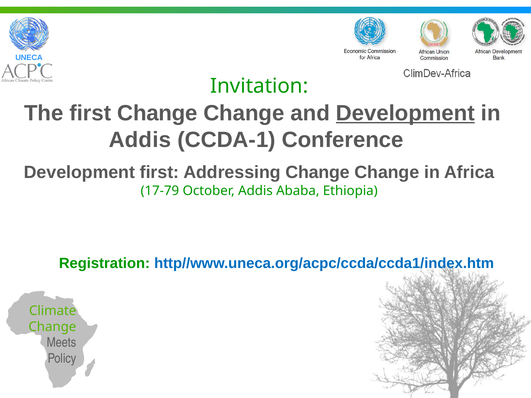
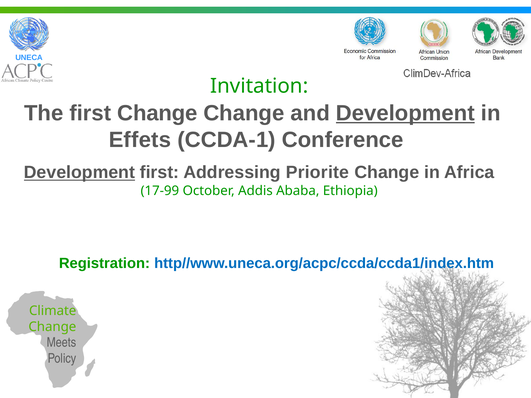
Addis: Addis -> Effets (140, 140)
Development underline: none -> present (79, 173)
Addressing Change: Change -> Priorite (317, 173)
17-79: 17-79 -> 17-99 (160, 191)
